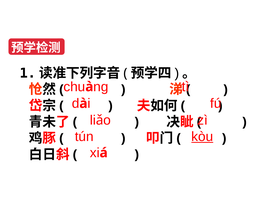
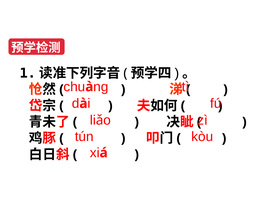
kòu underline: present -> none (202, 136)
